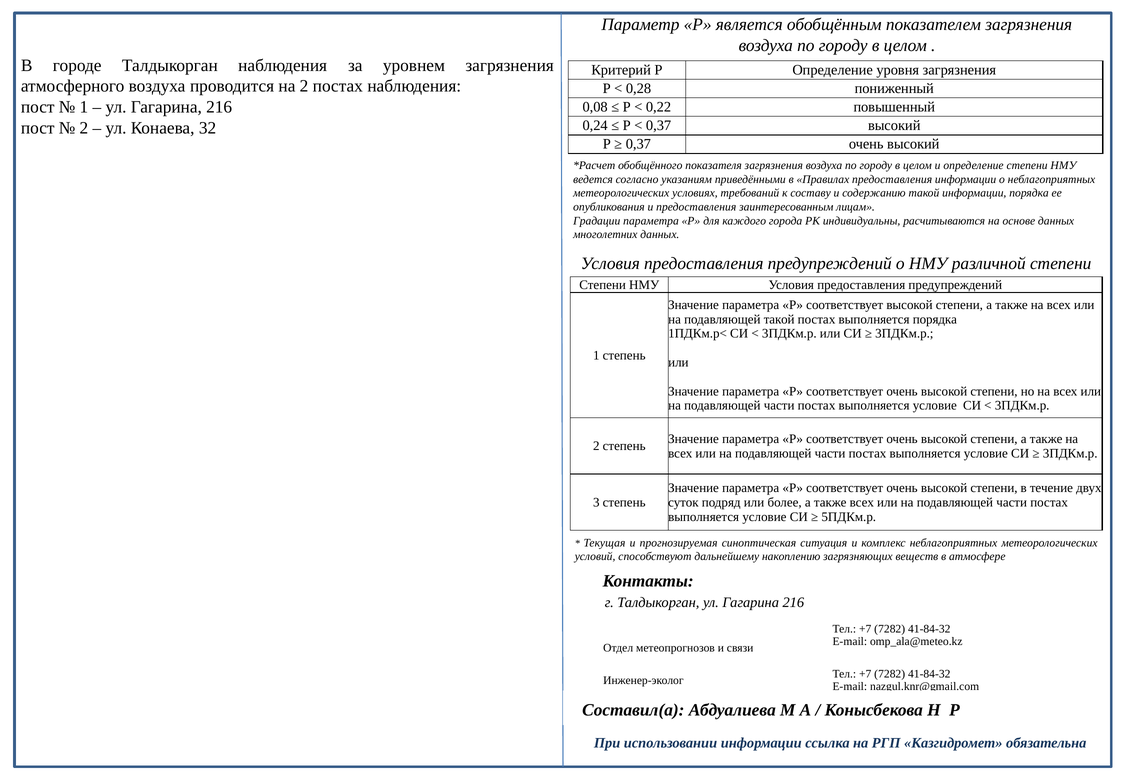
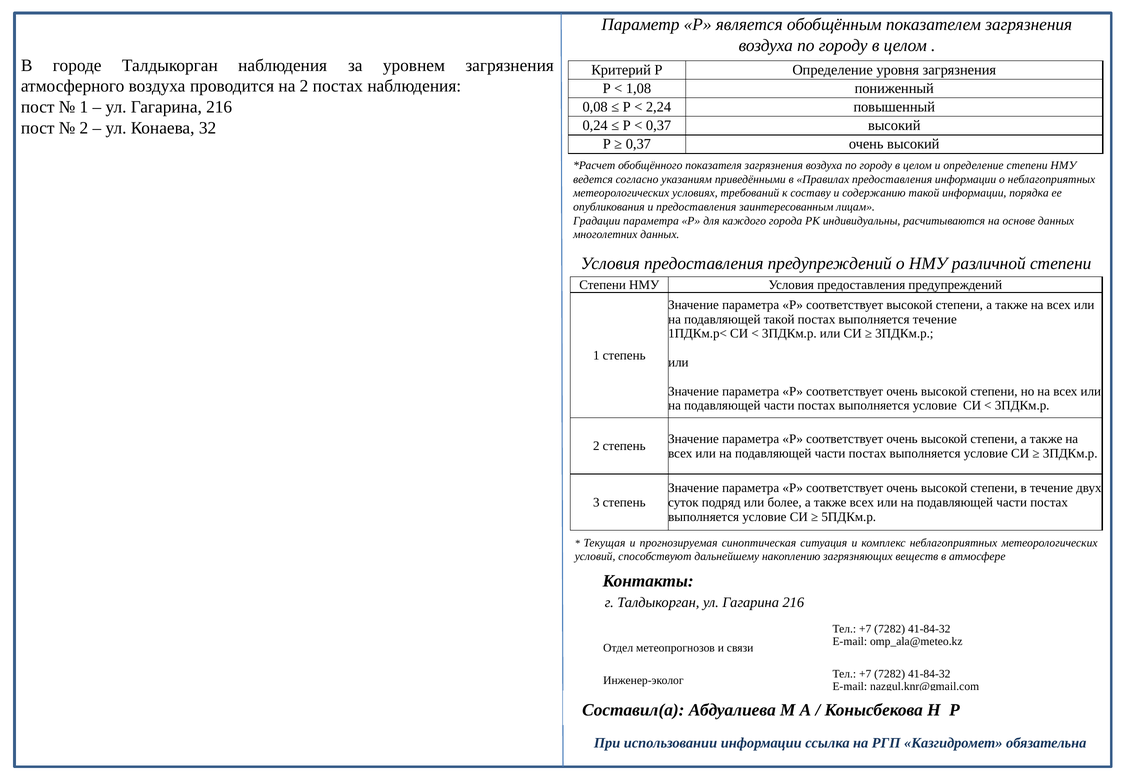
0,28: 0,28 -> 1,08 (639, 88)
0,22: 0,22 -> 2,24 (659, 107)
выполняется порядка: порядка -> течение (935, 319)
